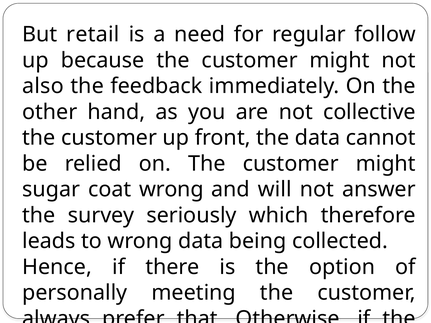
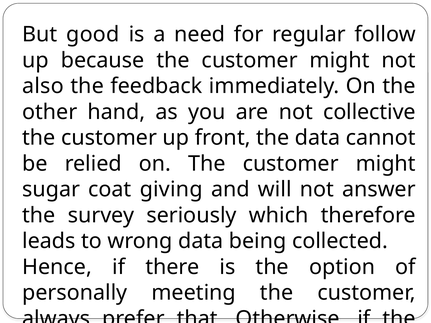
retail: retail -> good (93, 34)
coat wrong: wrong -> giving (171, 190)
